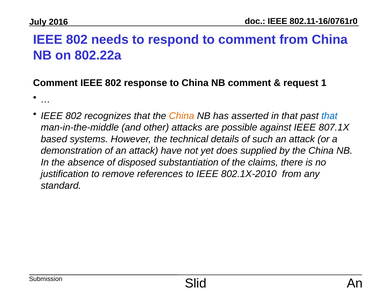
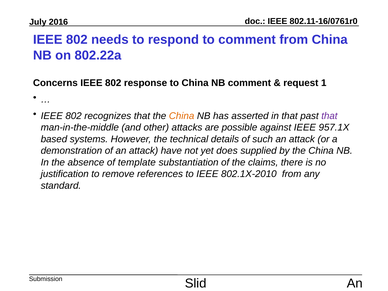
Comment: Comment -> Concerns (55, 83)
that colour: blue -> purple (329, 116)
807.1X: 807.1X -> 957.1X (334, 127)
disposed: disposed -> template (137, 162)
